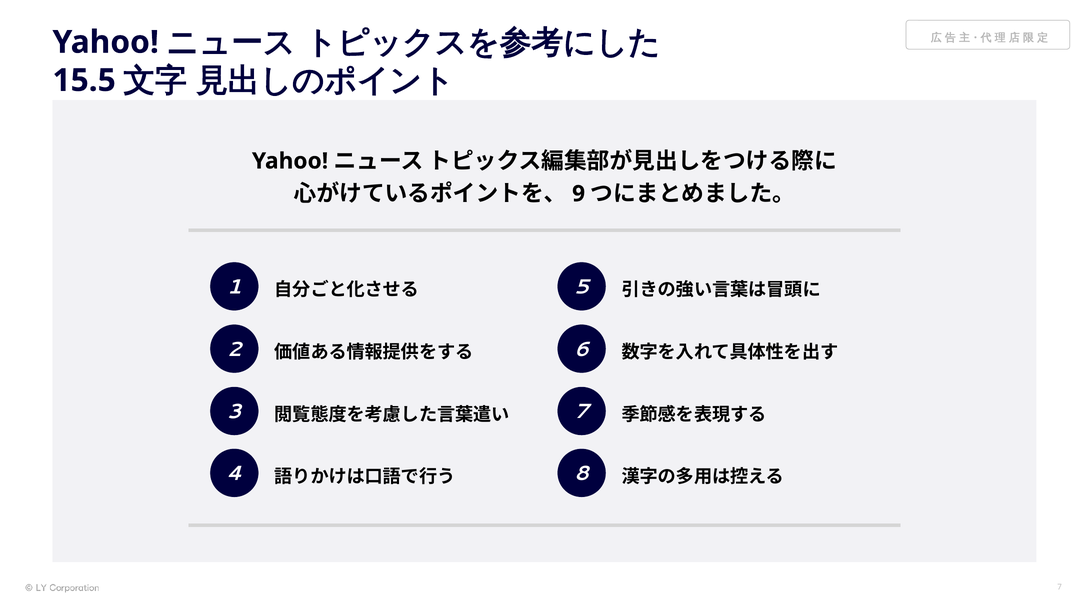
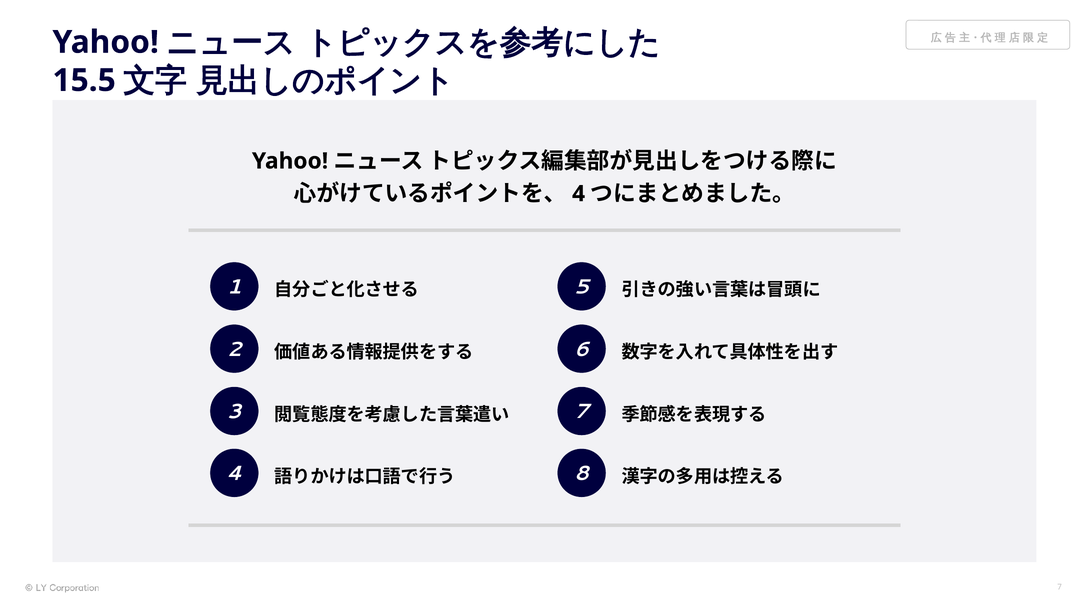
9: 9 -> 4 (579, 194)
